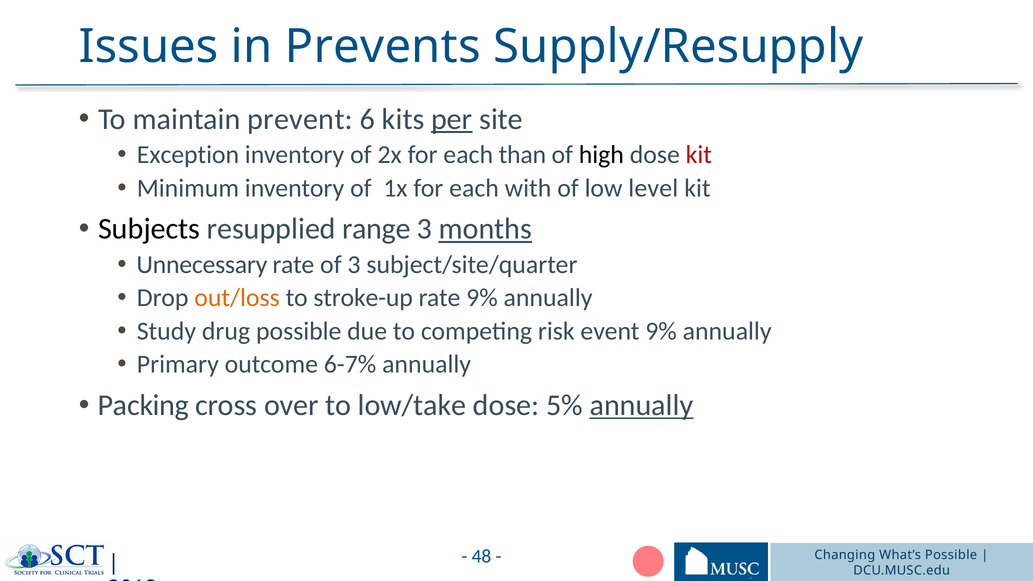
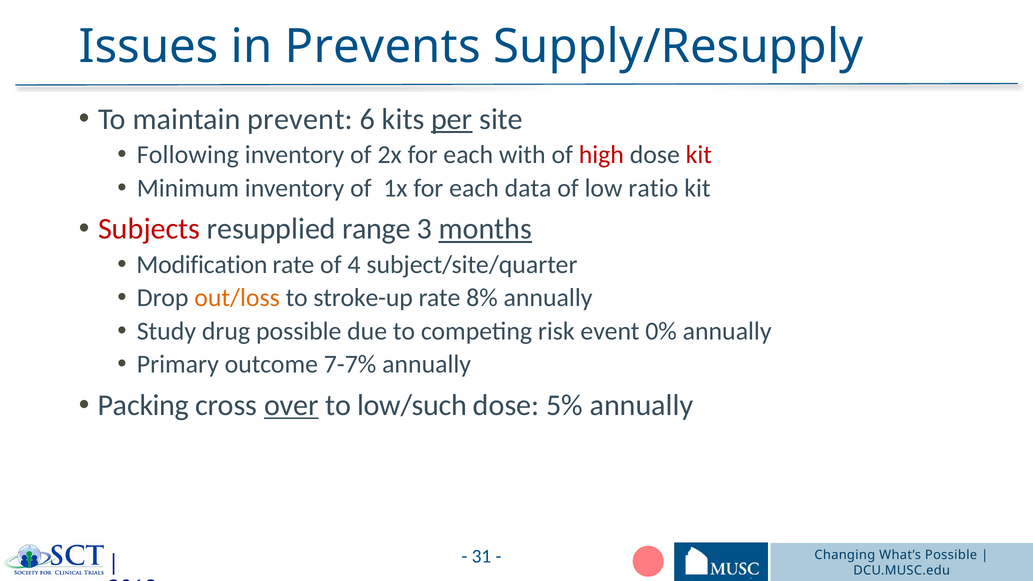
Exception: Exception -> Following (188, 155)
than: than -> with (522, 155)
high colour: black -> red (601, 155)
with: with -> data (528, 188)
level: level -> ratio (653, 188)
Subjects colour: black -> red (149, 229)
Unnecessary: Unnecessary -> Modification (202, 265)
of 3: 3 -> 4 (354, 265)
rate 9%: 9% -> 8% (482, 298)
event 9%: 9% -> 0% (661, 331)
6-7%: 6-7% -> 7-7% (350, 364)
over underline: none -> present (291, 405)
low/take: low/take -> low/such (412, 405)
annually underline: present -> none (641, 405)
48: 48 -> 31 (481, 556)
